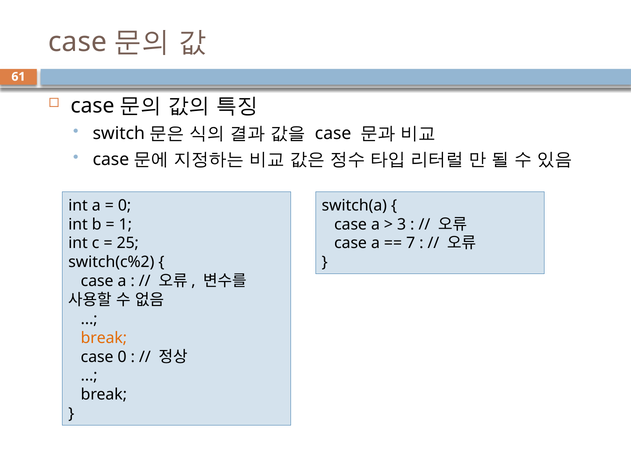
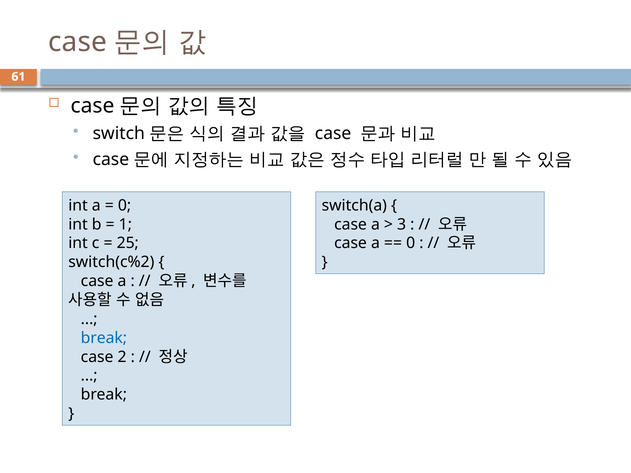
7: 7 -> 0 (411, 243)
break colour: orange -> blue (104, 338)
case 0: 0 -> 2 (122, 357)
